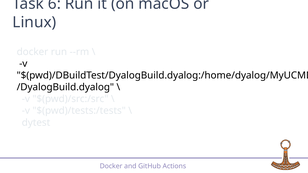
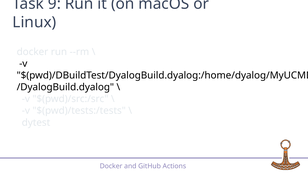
6: 6 -> 9 (54, 4)
